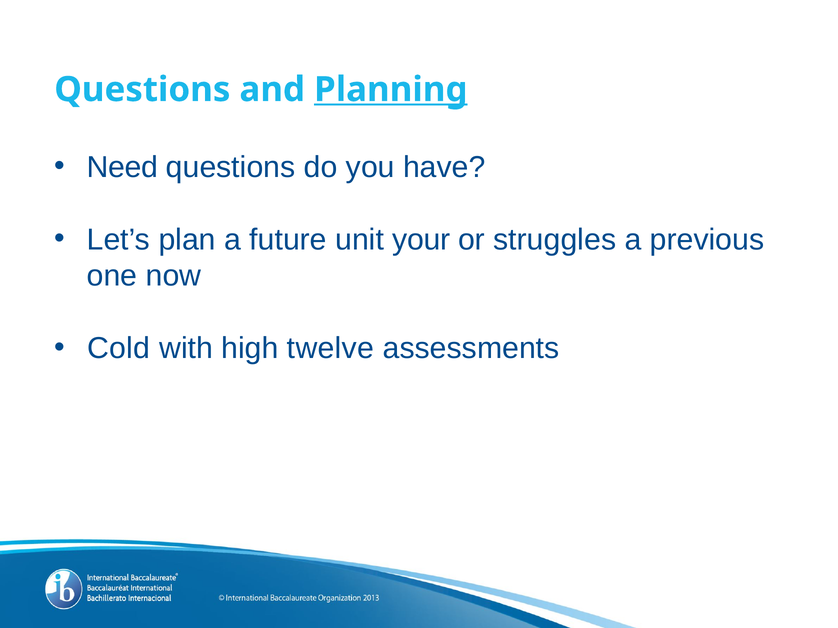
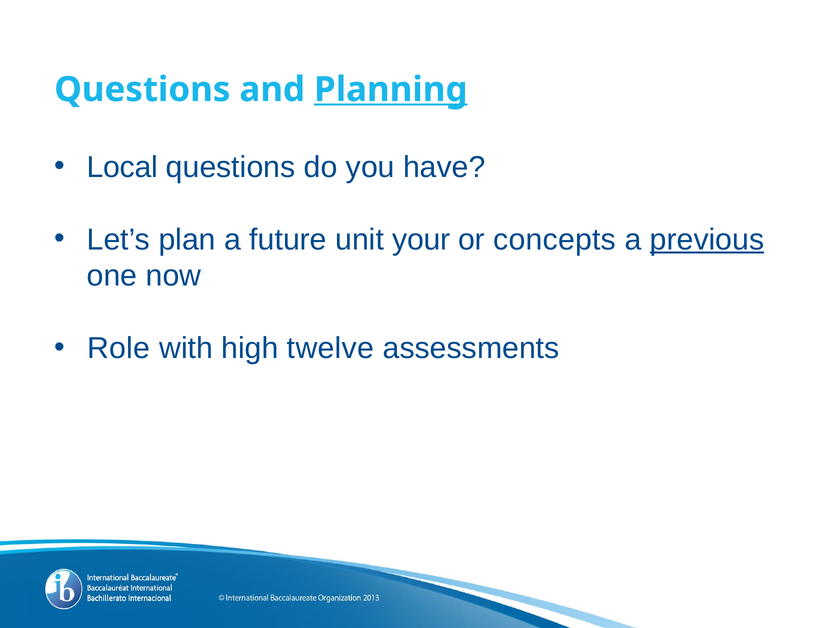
Need: Need -> Local (122, 167)
struggles: struggles -> concepts (555, 240)
previous underline: none -> present (707, 240)
Cold: Cold -> Role (119, 349)
